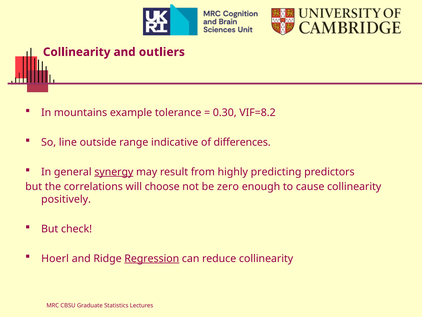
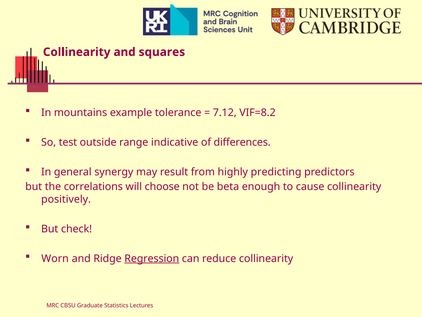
outliers: outliers -> squares (162, 52)
0.30: 0.30 -> 7.12 (225, 113)
line: line -> test (68, 142)
synergy underline: present -> none (114, 172)
zero: zero -> beta (228, 186)
Hoerl: Hoerl -> Worn (55, 258)
